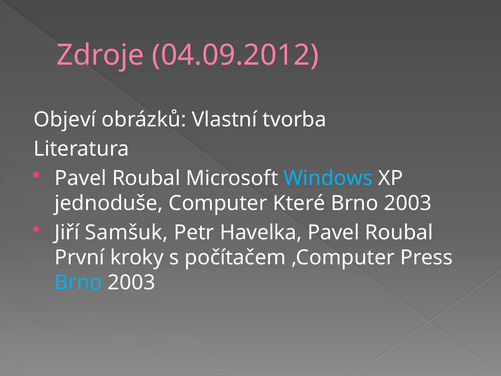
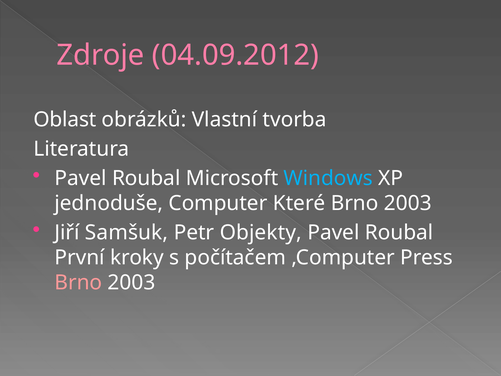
Objeví: Objeví -> Oblast (65, 120)
Havelka: Havelka -> Objekty (261, 232)
Brno colour: light blue -> pink (78, 282)
